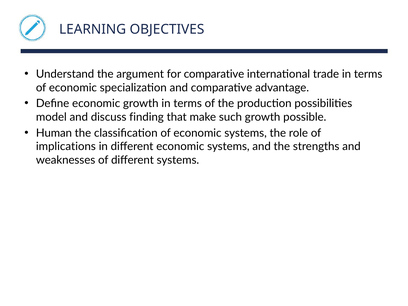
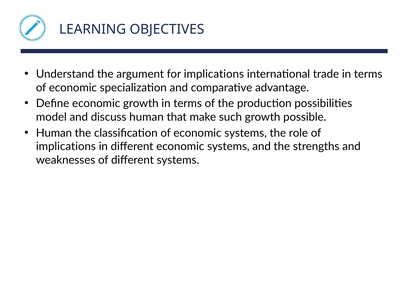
for comparative: comparative -> implications (214, 74)
discuss finding: finding -> human (146, 117)
